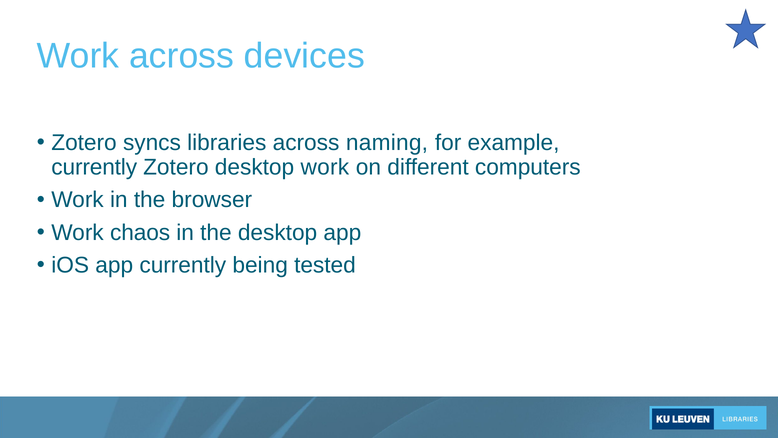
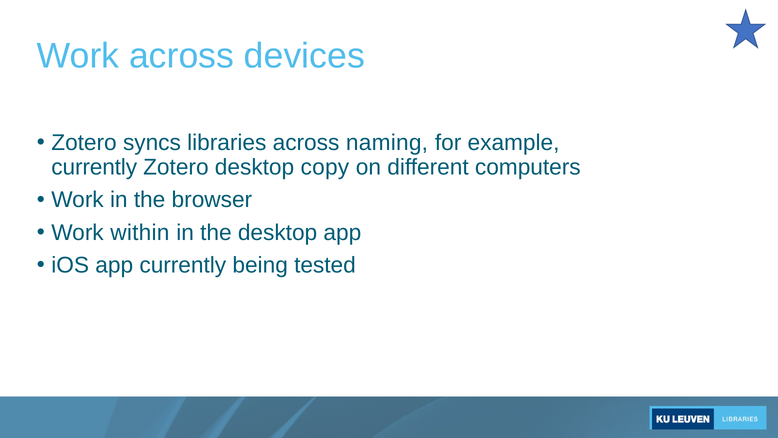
desktop work: work -> copy (325, 167)
chaos: chaos -> within (140, 232)
